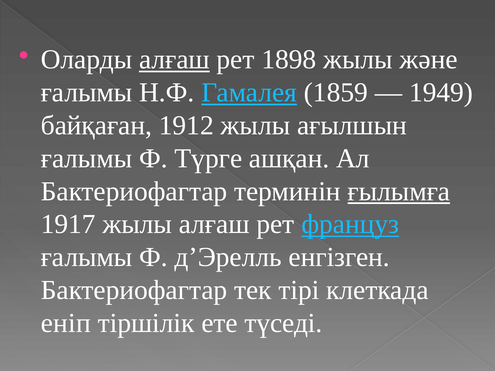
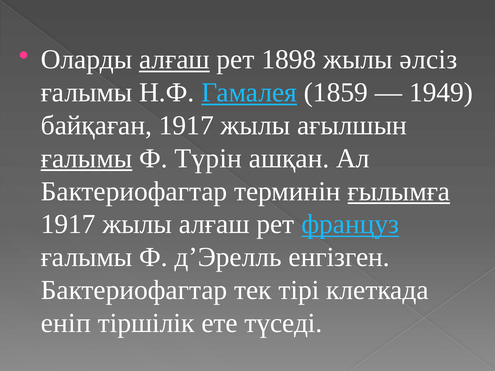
және: және -> әлсіз (428, 60)
байқаған 1912: 1912 -> 1917 (186, 125)
ғалымы underline: none -> present (87, 158)
Түрге: Түрге -> Түрін (208, 158)
